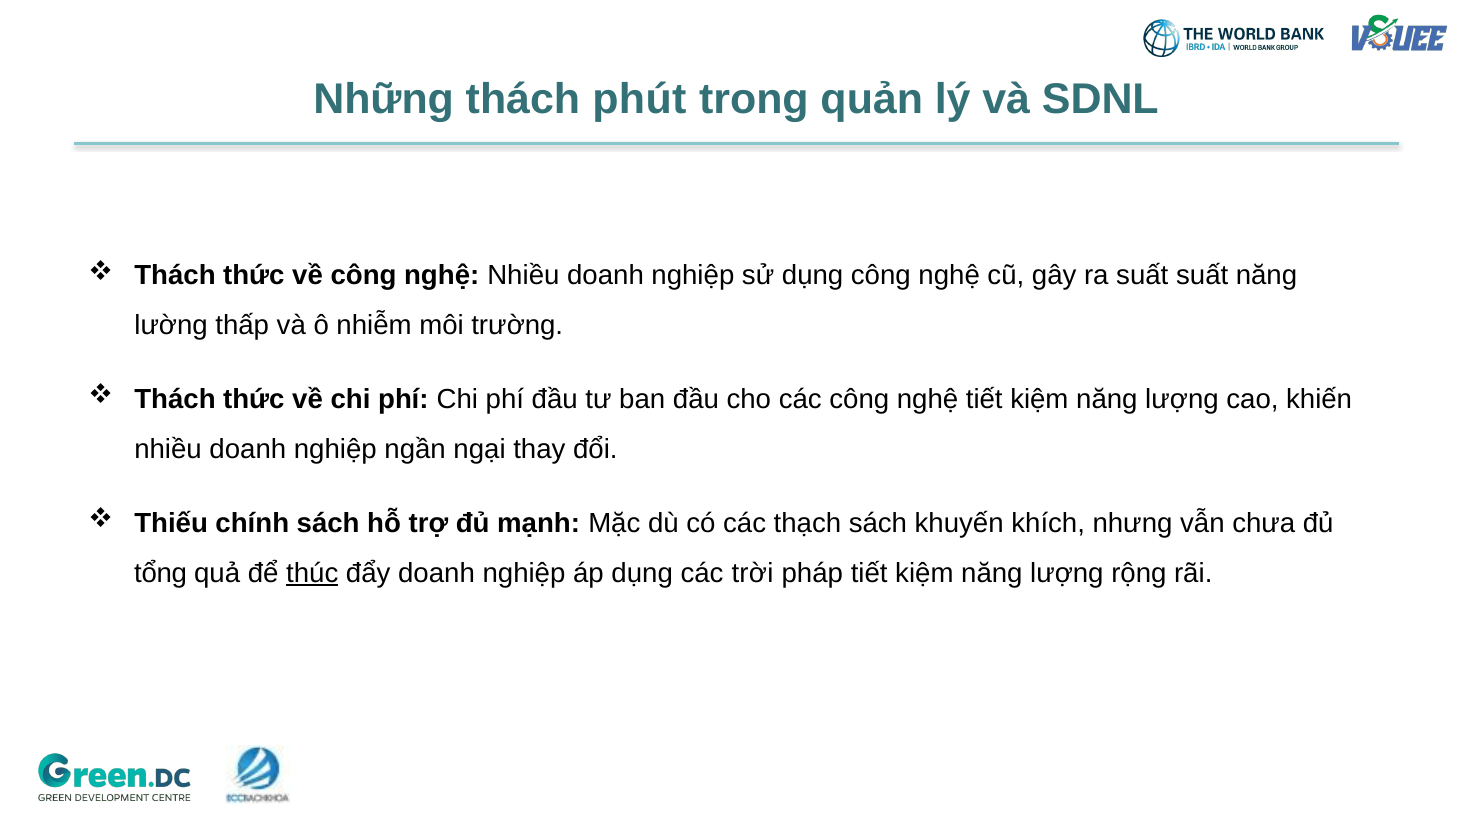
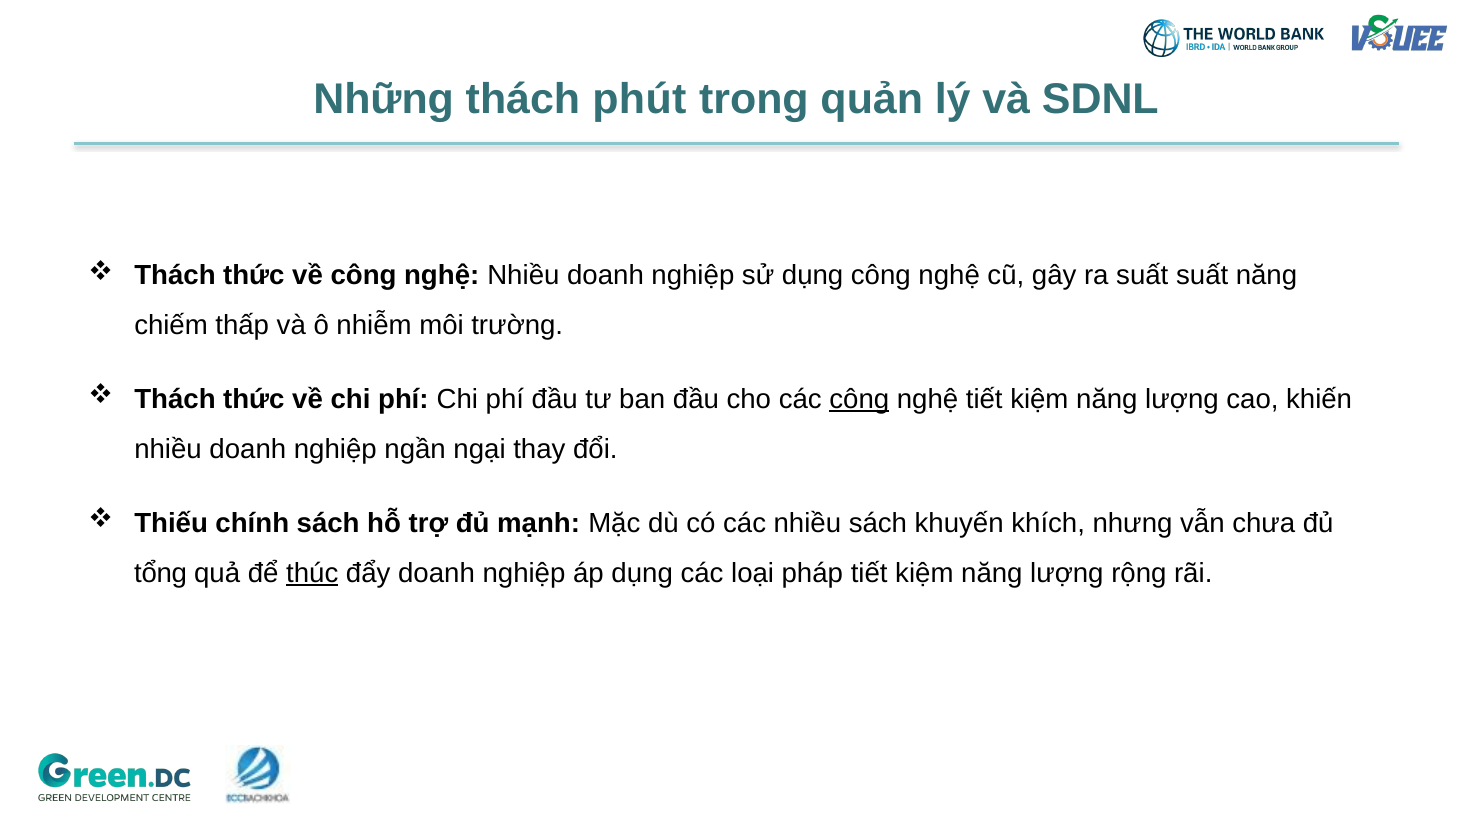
lường: lường -> chiếm (171, 325)
công underline: none -> present (859, 400)
các thạch: thạch -> nhiều (807, 524)
trời: trời -> loại (753, 573)
